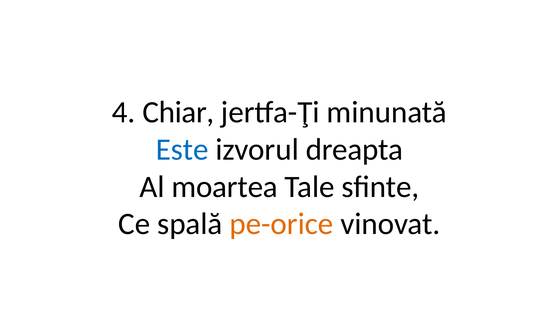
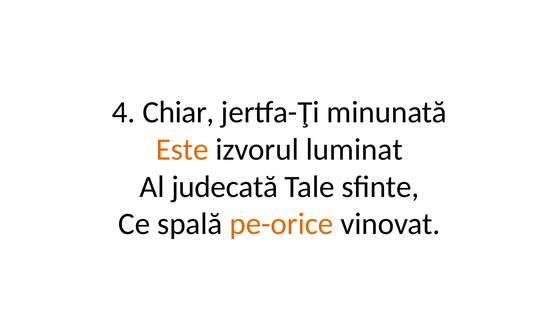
Este colour: blue -> orange (182, 149)
dreapta: dreapta -> luminat (354, 149)
moartea: moartea -> judecată (225, 186)
